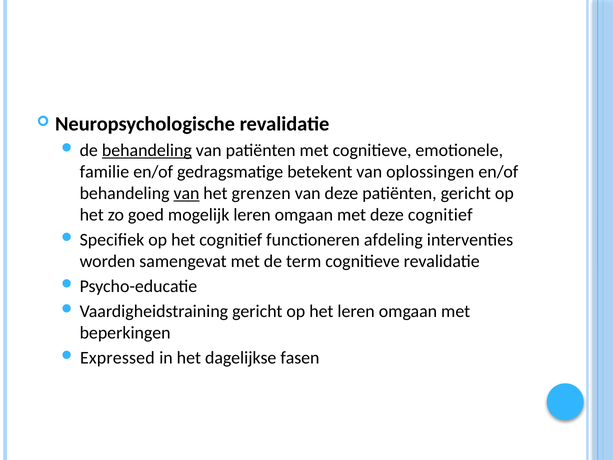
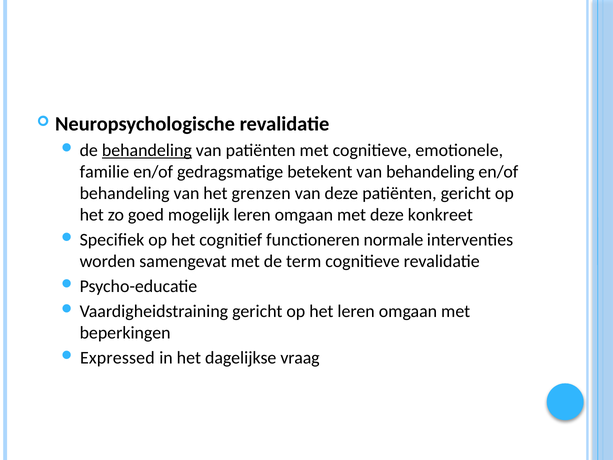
van oplossingen: oplossingen -> behandeling (430, 172)
van underline: present -> none (186, 193)
deze cognitief: cognitief -> konkreet (440, 215)
afdeling: afdeling -> normale (393, 240)
fasen: fasen -> vraag (300, 358)
